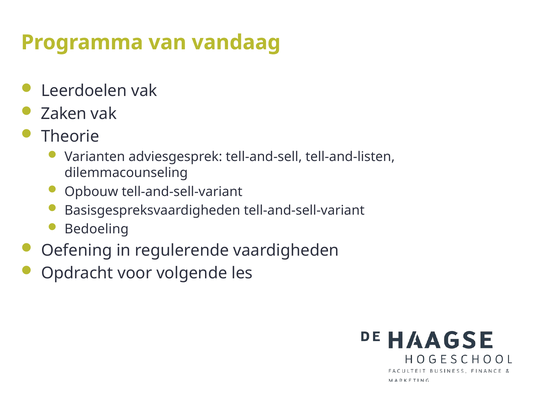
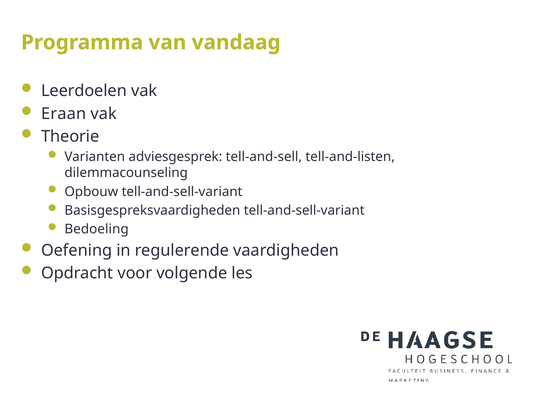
Zaken: Zaken -> Eraan (64, 114)
